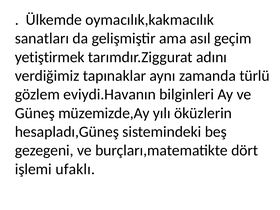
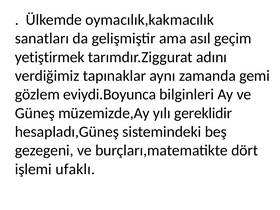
türlü: türlü -> gemi (255, 76)
eviydi.Havanın: eviydi.Havanın -> eviydi.Boyunca (110, 94)
öküzlerin: öküzlerin -> gereklidir (203, 113)
